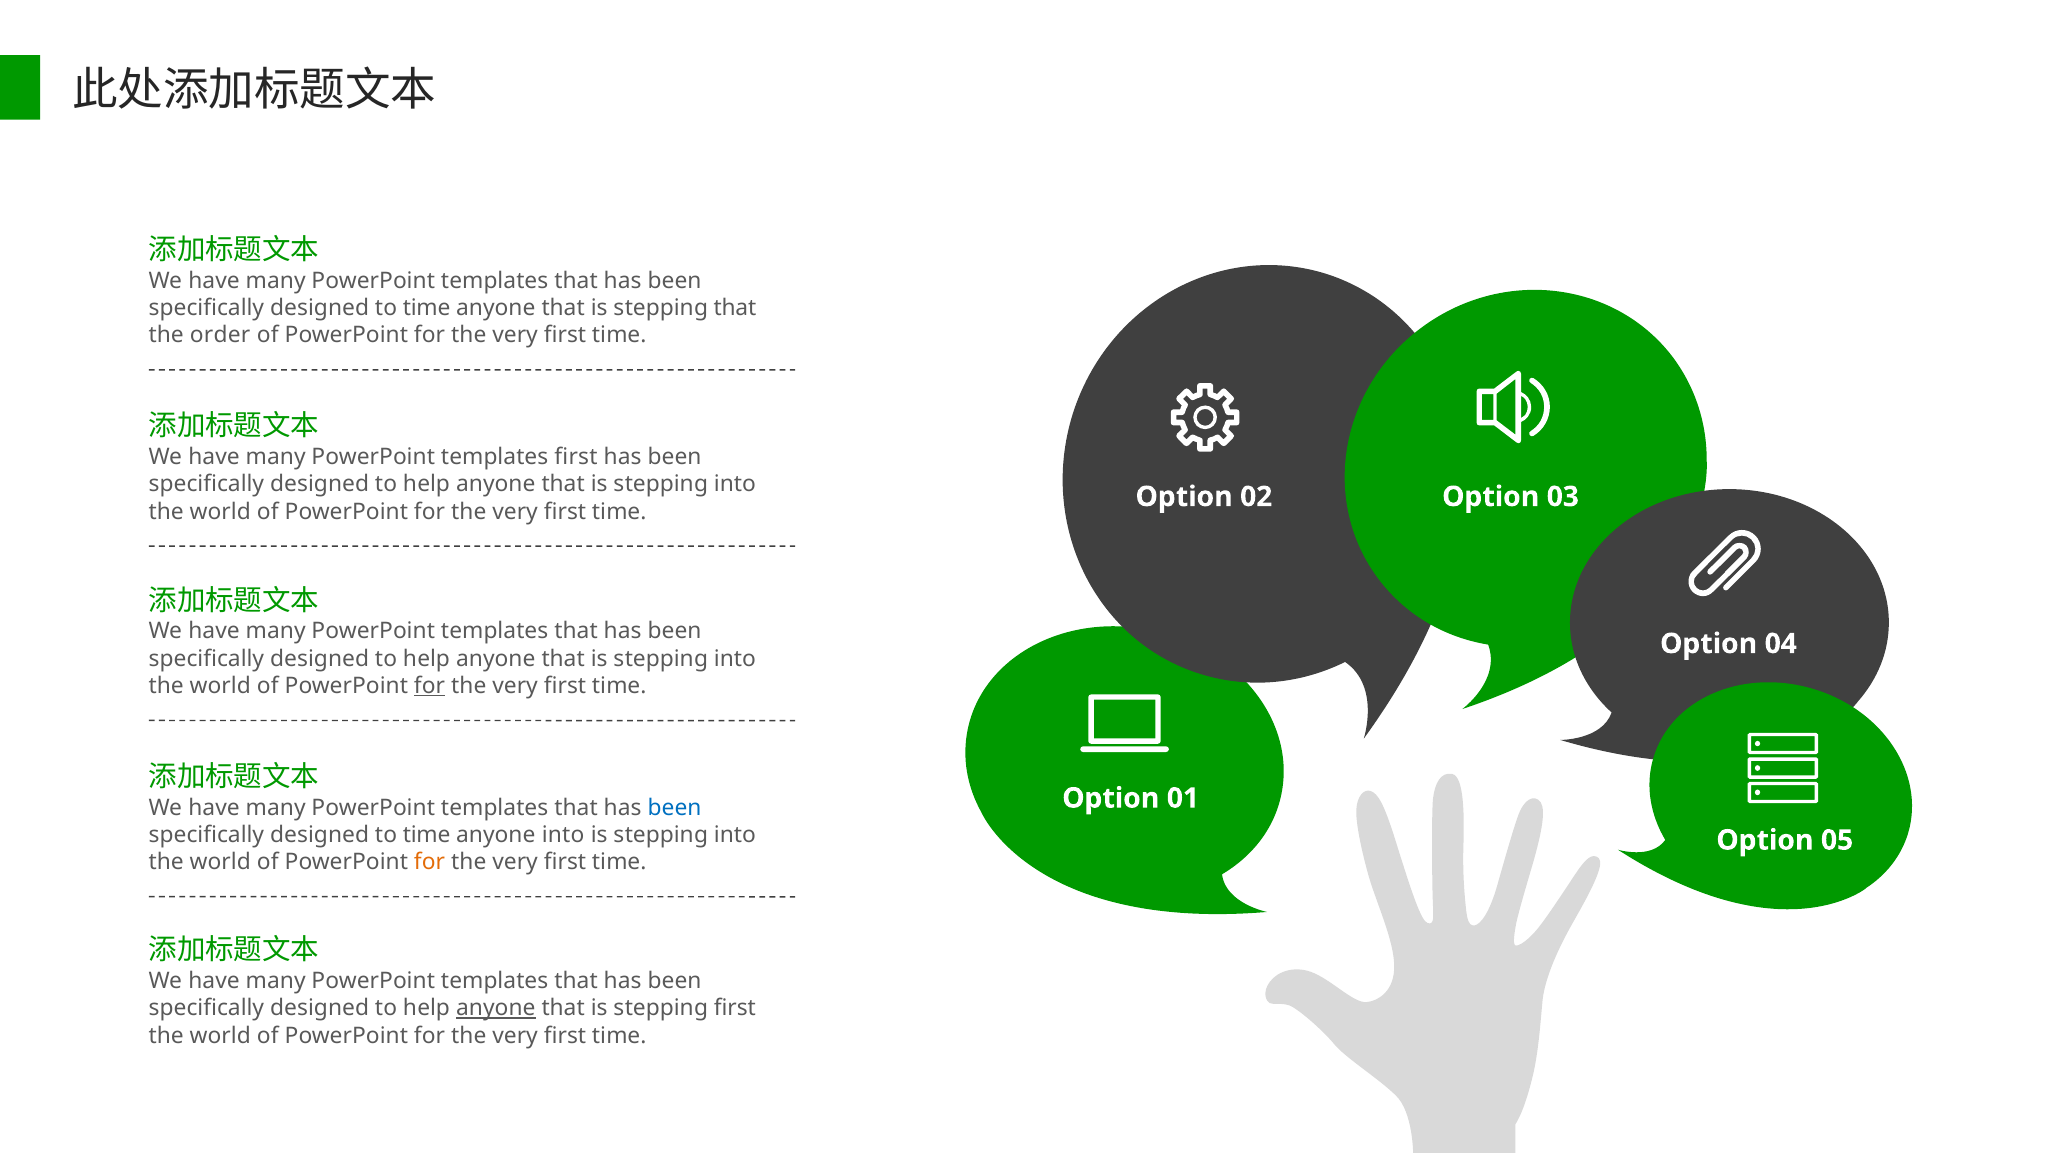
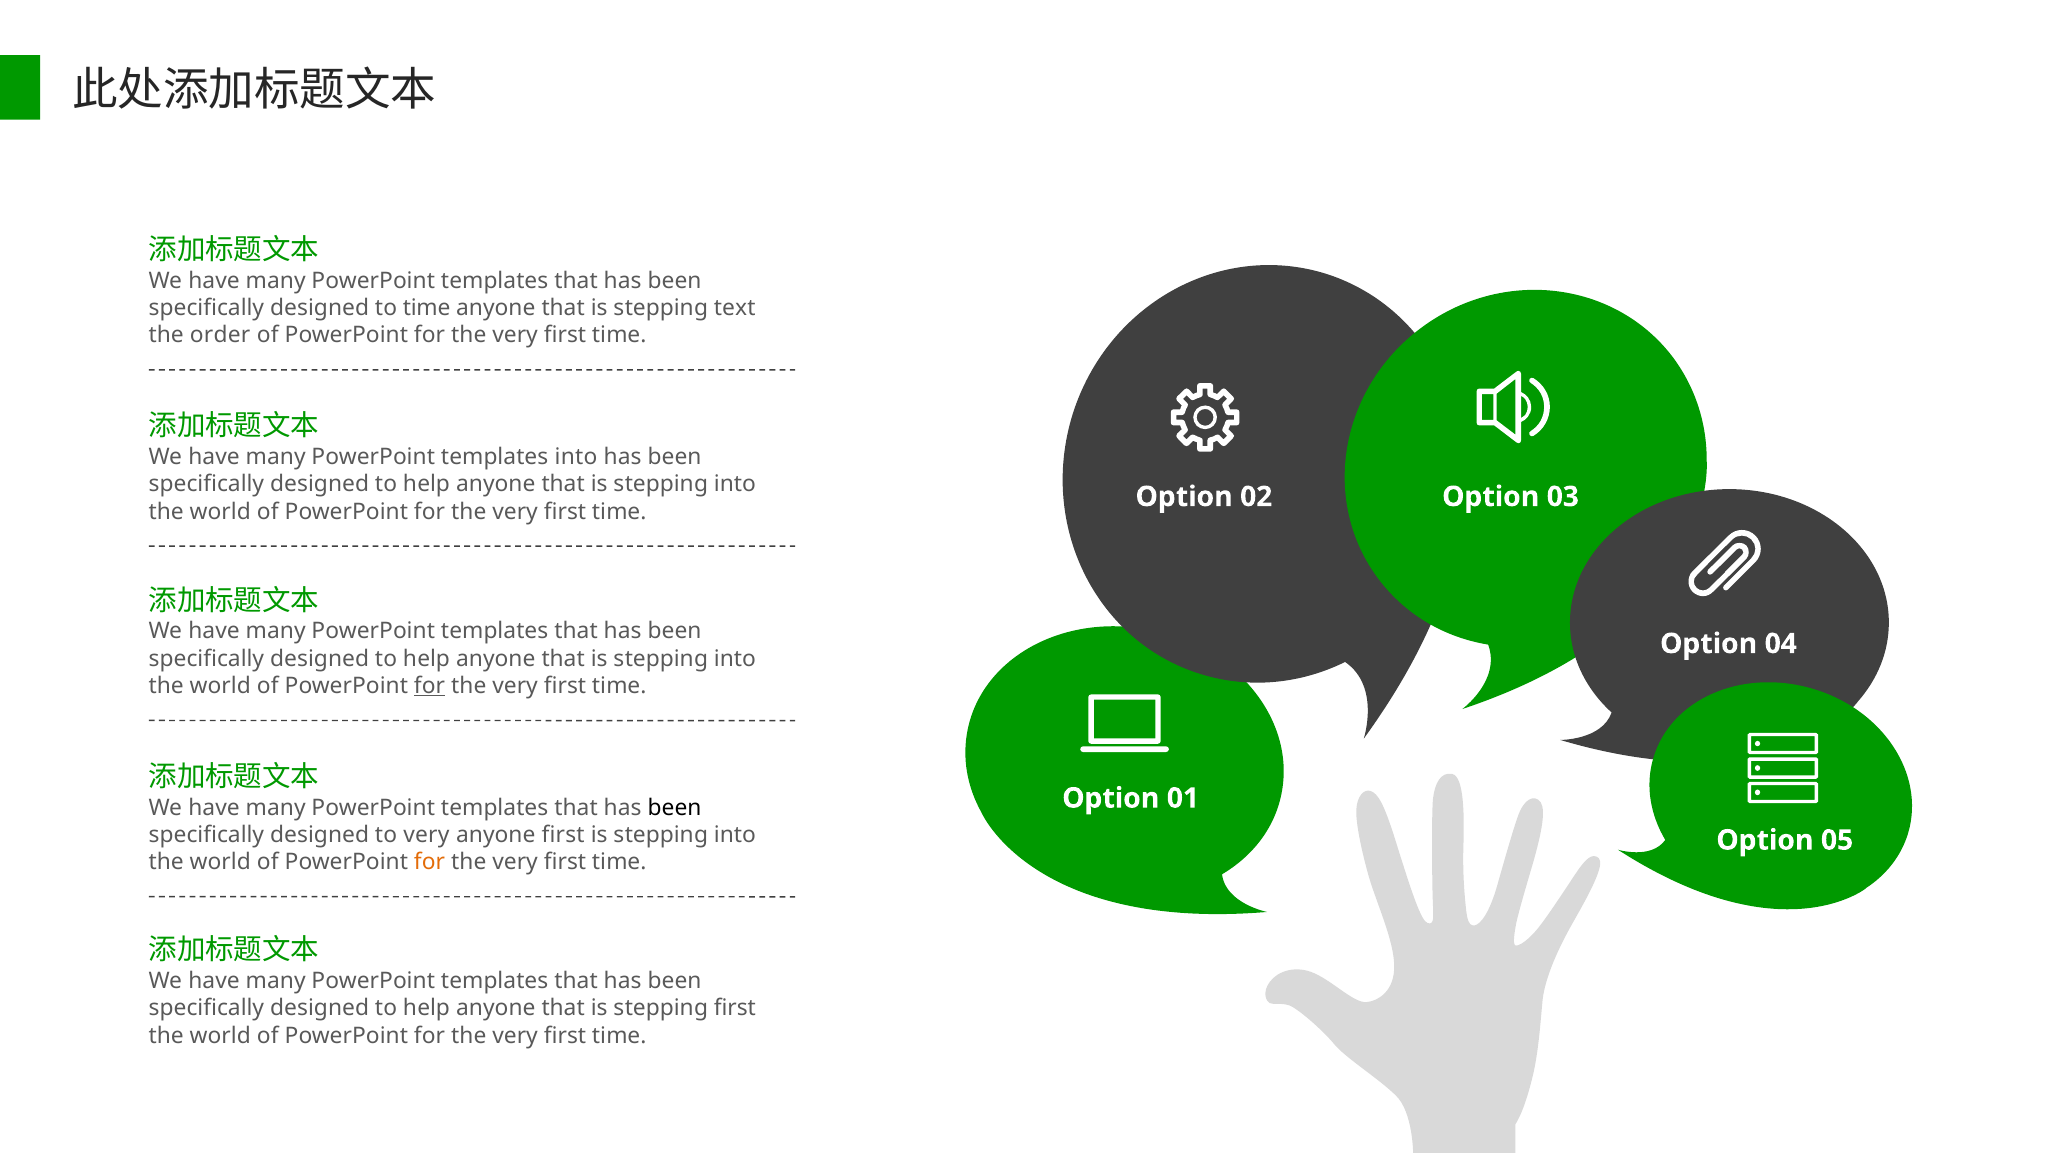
stepping that: that -> text (735, 308)
templates first: first -> into (576, 457)
been colour: blue -> black (675, 808)
time: time -> very (426, 835)
anyone into: into -> first (563, 835)
anyone underline: present -> none (496, 1009)
